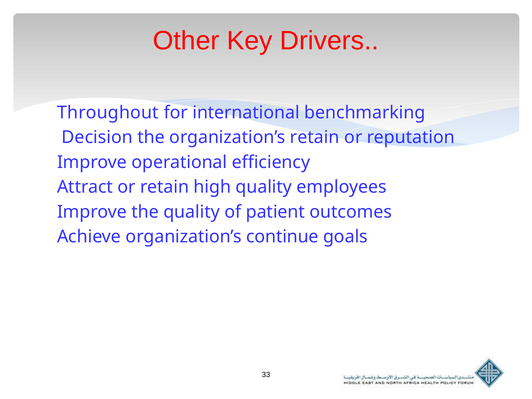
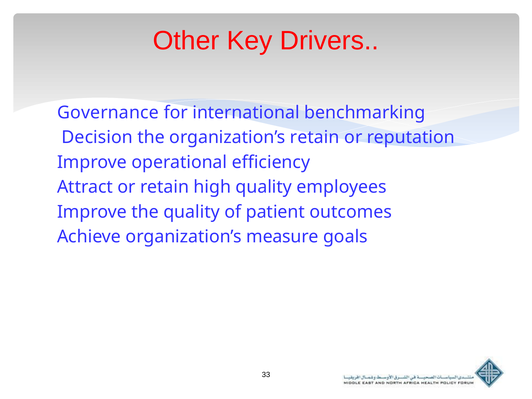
Throughout: Throughout -> Governance (108, 113)
continue: continue -> measure (282, 237)
